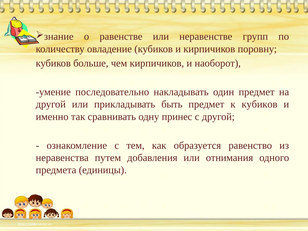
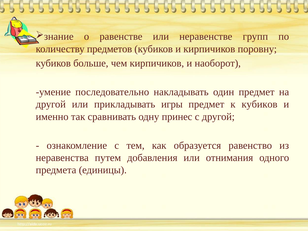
овладение: овладение -> предметов (110, 49)
быть: быть -> игры (172, 104)
